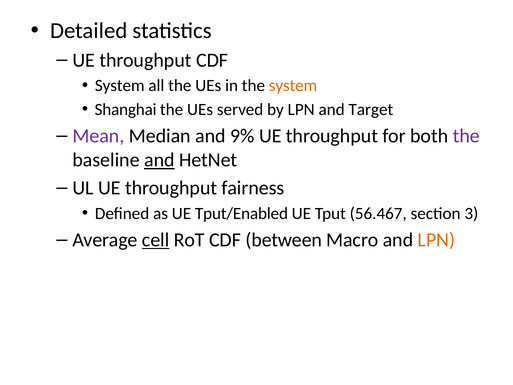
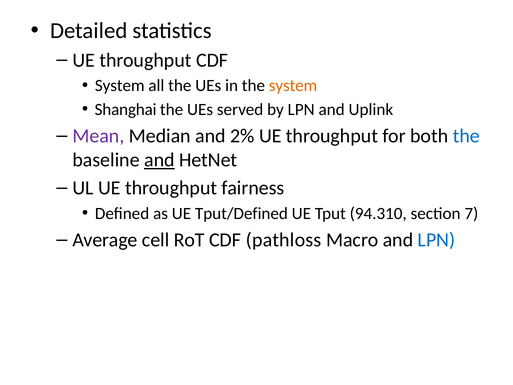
Target: Target -> Uplink (371, 110)
9%: 9% -> 2% (242, 136)
the colour: purple -> blue (466, 136)
Tput/Enabled: Tput/Enabled -> Tput/Defined (241, 213)
56.467: 56.467 -> 94.310 (378, 213)
3: 3 -> 7 (471, 213)
cell underline: present -> none (156, 240)
between: between -> pathloss (284, 240)
LPN colour: orange -> blue (436, 240)
